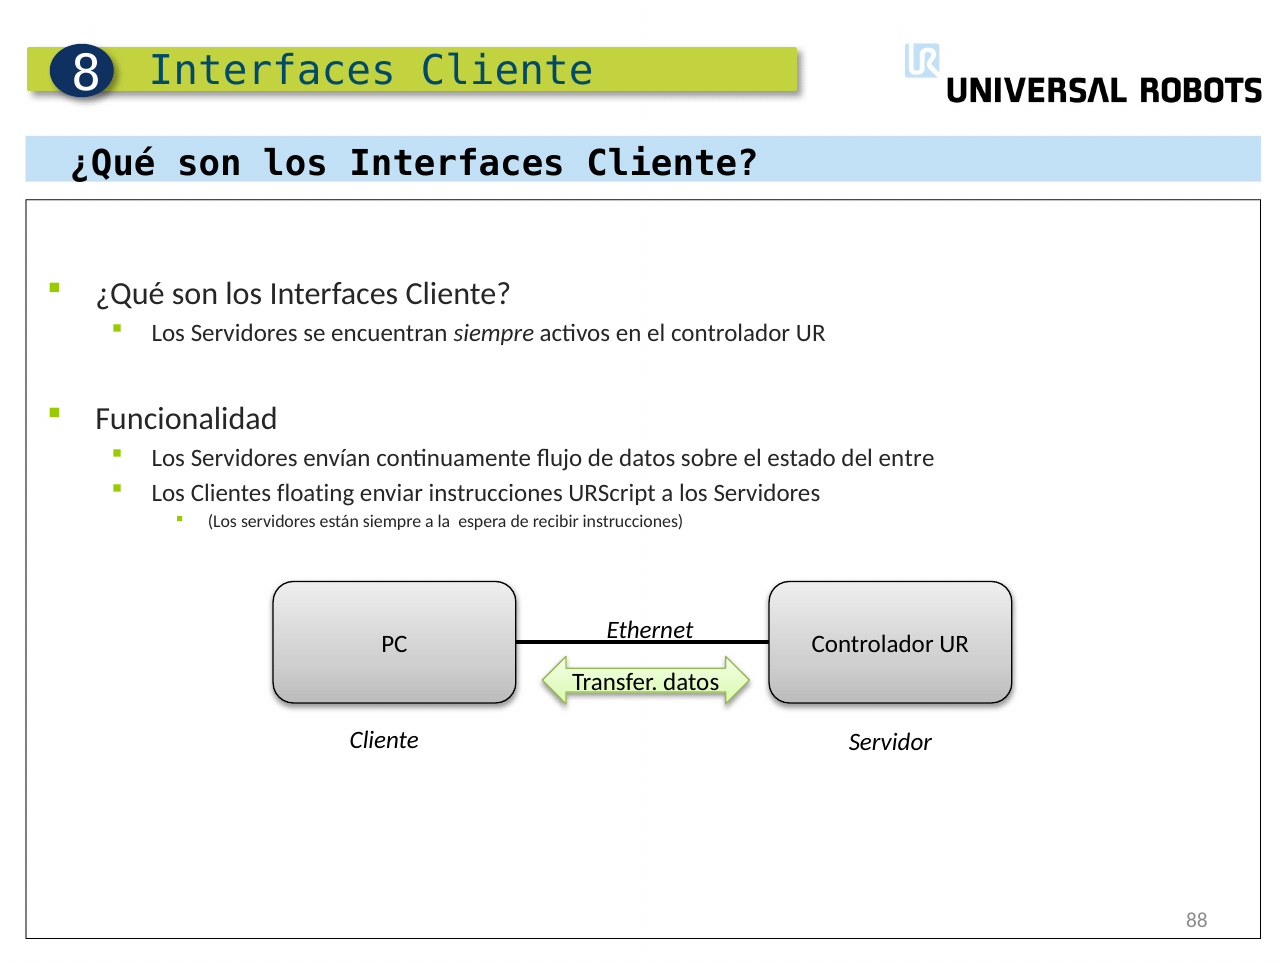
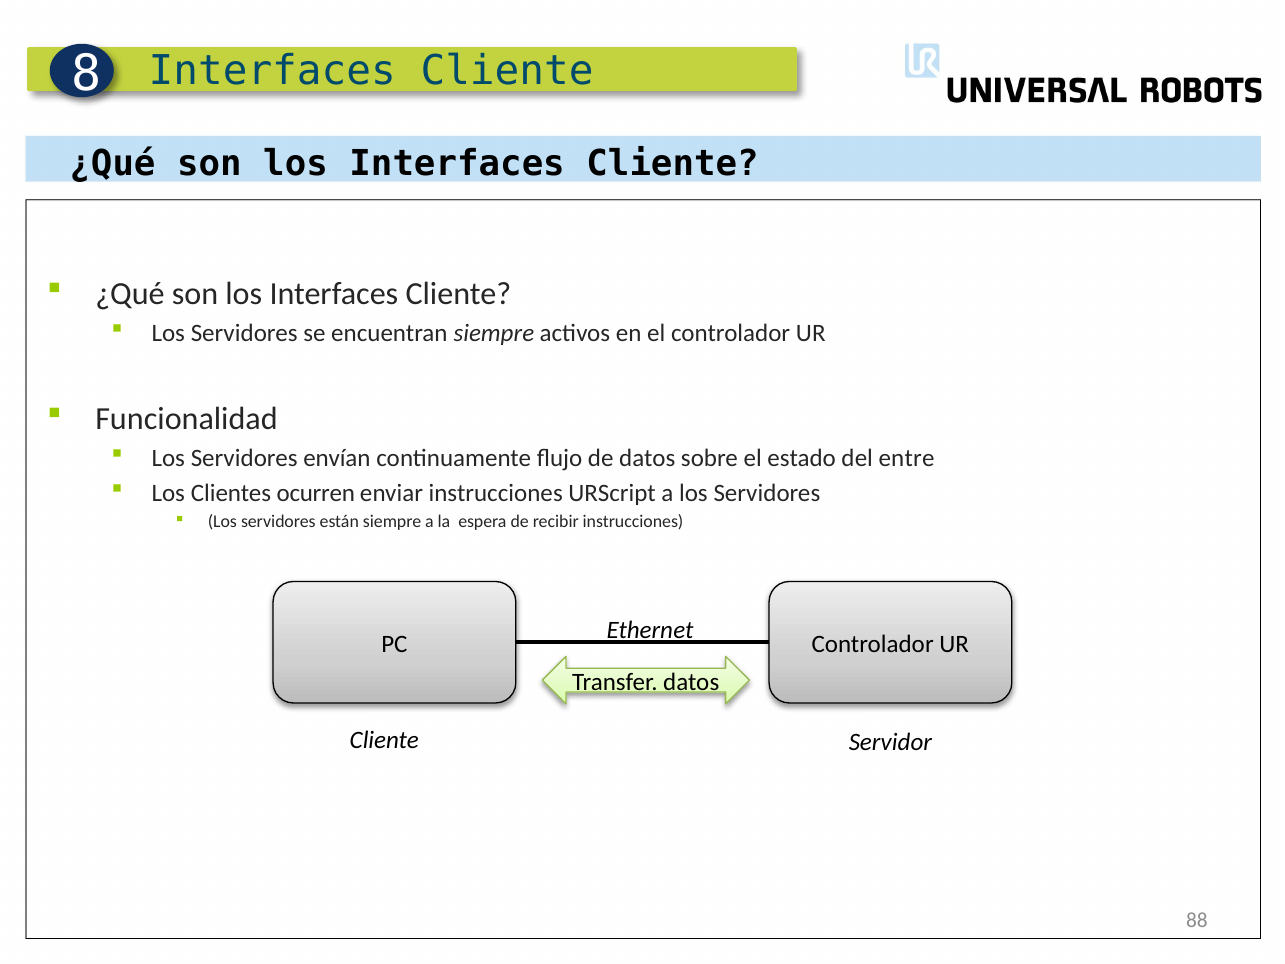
floating: floating -> ocurren (316, 493)
